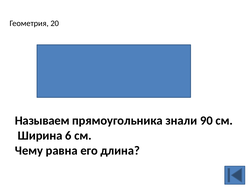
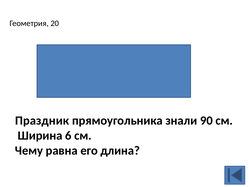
Называем: Называем -> Праздник (42, 120)
